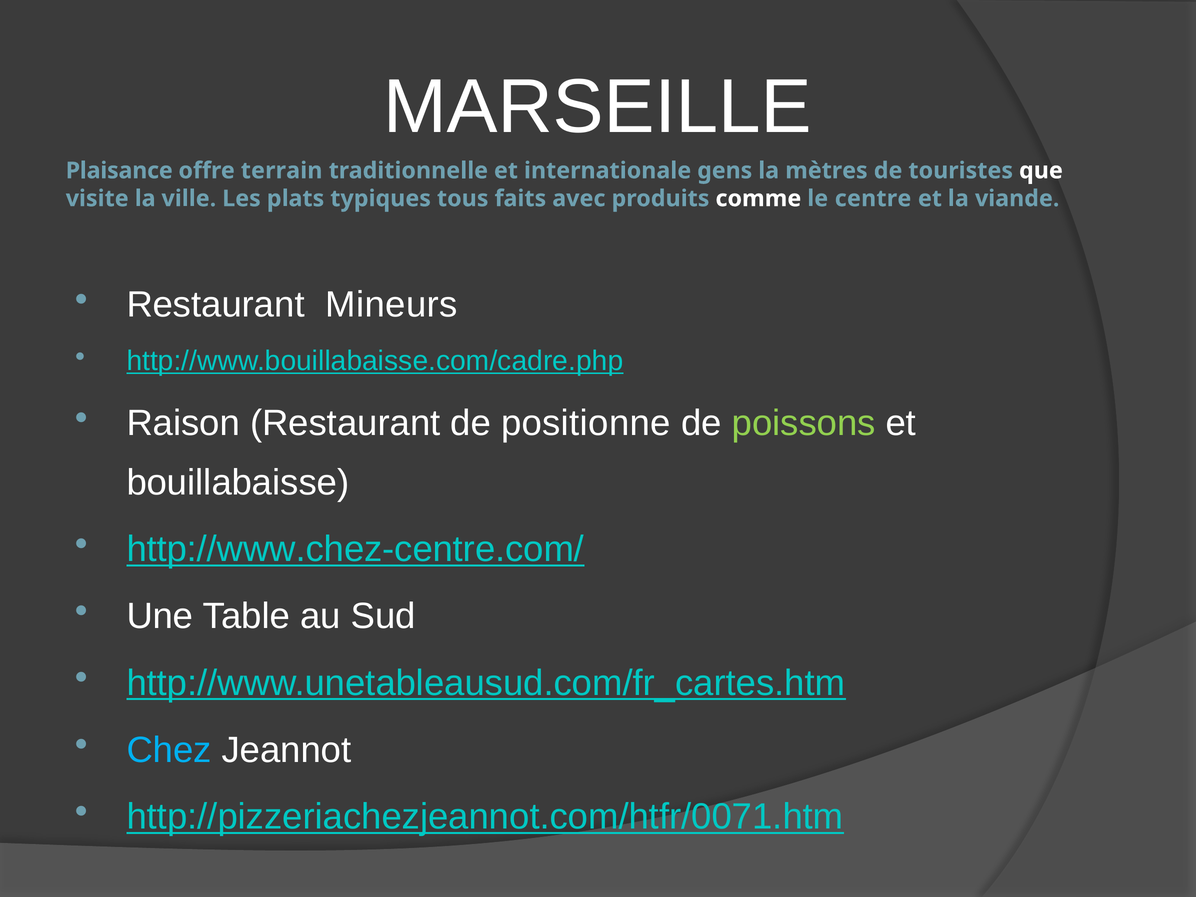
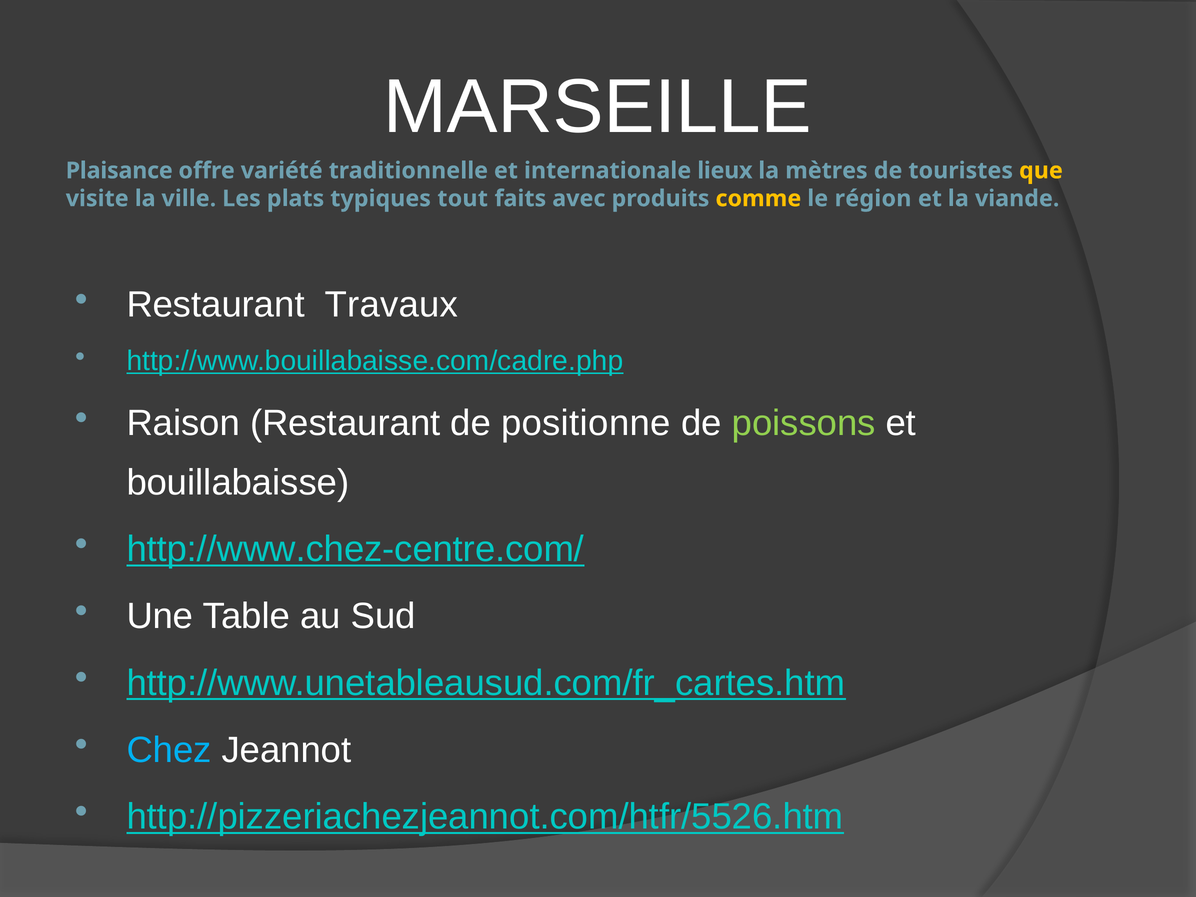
terrain: terrain -> variété (282, 171)
gens: gens -> lieux (725, 171)
que colour: white -> yellow (1041, 171)
tous: tous -> tout (463, 199)
comme colour: white -> yellow (758, 199)
centre: centre -> région (873, 199)
Mineurs: Mineurs -> Travaux (392, 305)
http://pizzeriachezjeannot.com/htfr/0071.htm: http://pizzeriachezjeannot.com/htfr/0071.htm -> http://pizzeriachezjeannot.com/htfr/5526.htm (485, 817)
